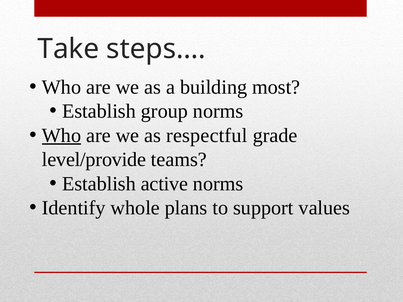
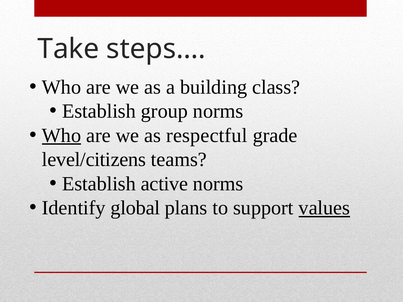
most: most -> class (276, 87)
level/provide: level/provide -> level/citizens (94, 160)
whole: whole -> global (135, 208)
values underline: none -> present (324, 208)
